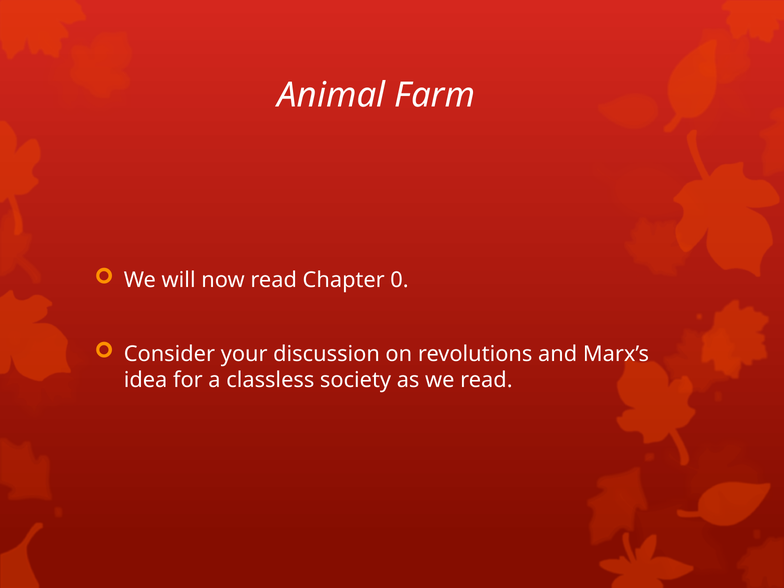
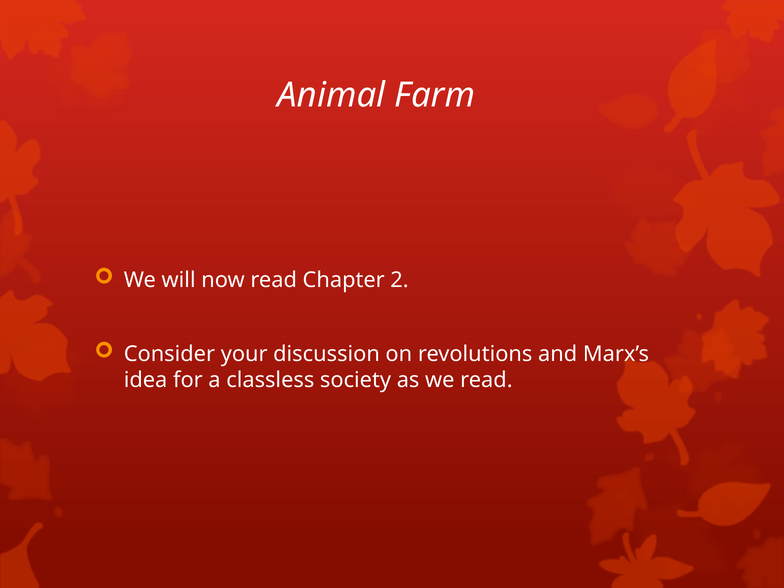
0: 0 -> 2 (400, 280)
